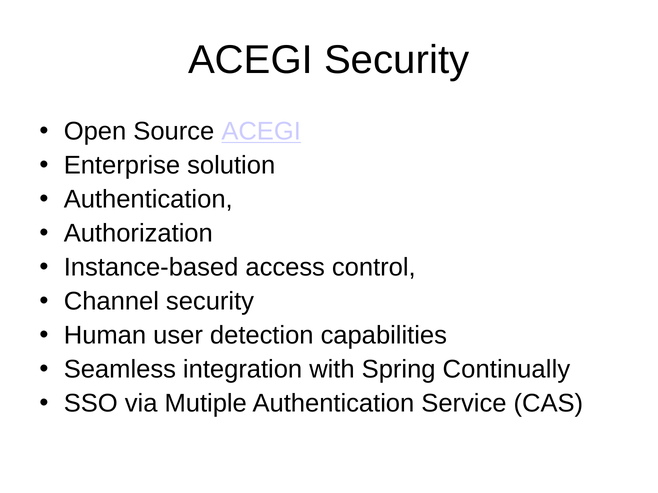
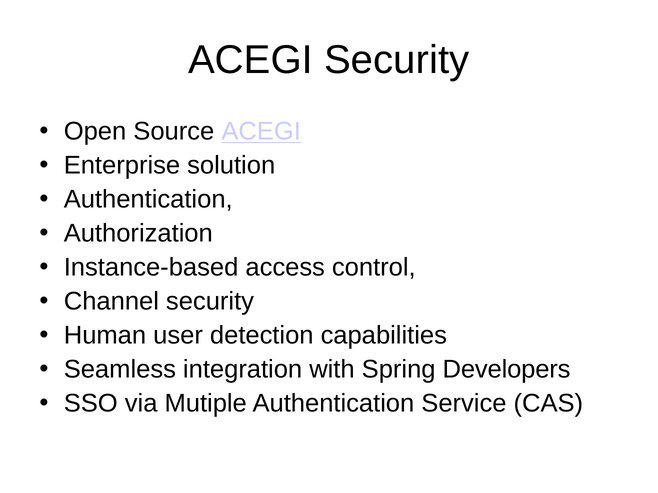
Continually: Continually -> Developers (507, 370)
